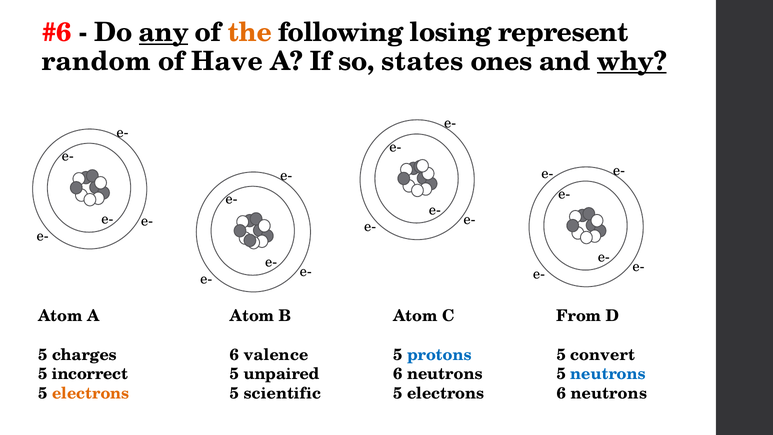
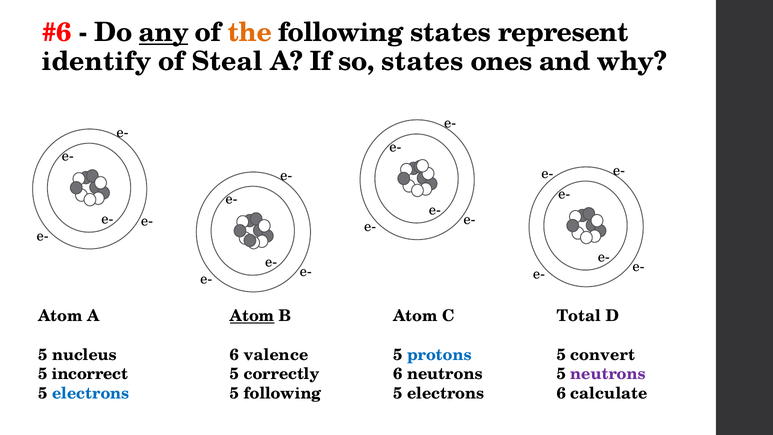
following losing: losing -> states (451, 33)
random: random -> identify (96, 61)
Have: Have -> Steal (227, 61)
why underline: present -> none (632, 61)
Atom underline: none -> present (252, 316)
From: From -> Total (579, 316)
charges: charges -> nucleus (84, 355)
unpaired: unpaired -> correctly (282, 374)
neutrons colour: blue -> purple (608, 374)
electrons colour: orange -> blue (91, 393)
5 scientific: scientific -> following (283, 393)
neutrons: neutrons -> calculate (609, 393)
